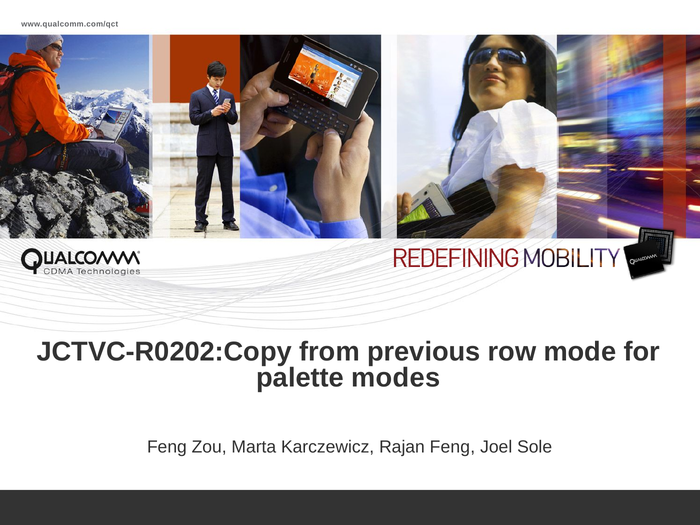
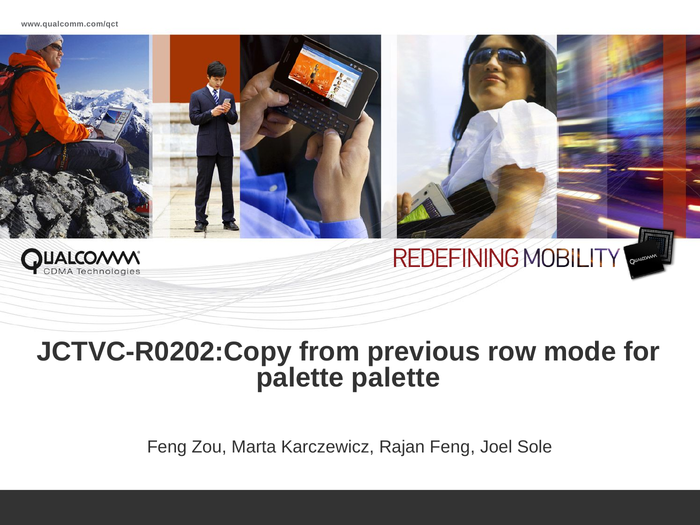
palette modes: modes -> palette (396, 378)
